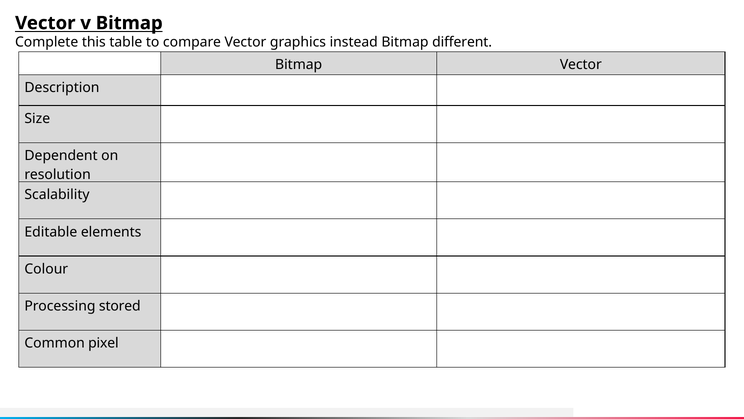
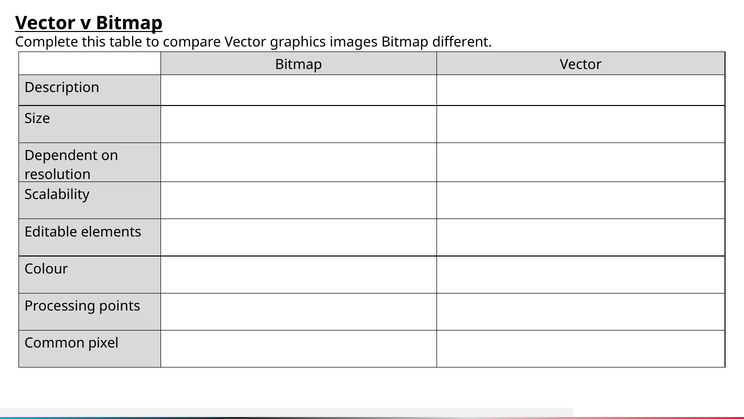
instead: instead -> images (354, 42)
stored: stored -> points (120, 306)
